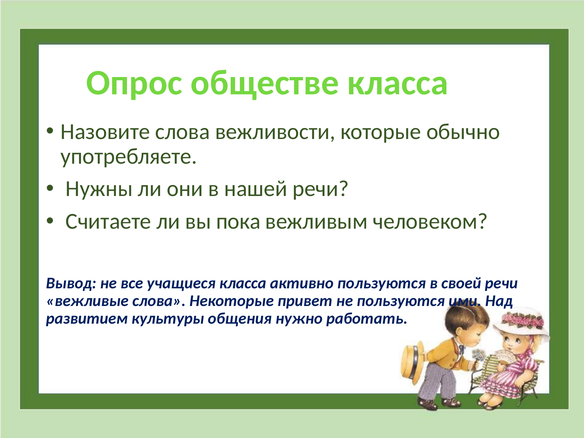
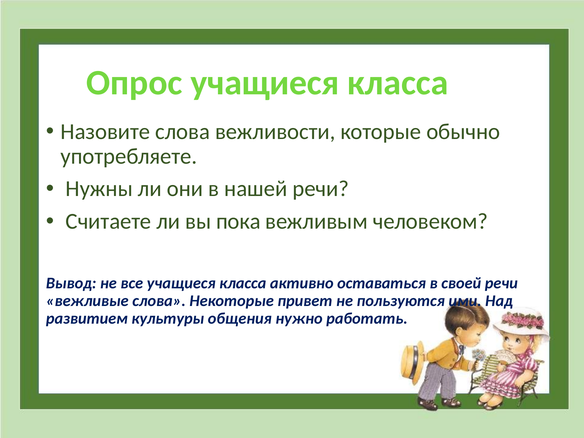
Опрос обществе: обществе -> учащиеся (265, 83)
активно пользуются: пользуются -> оставаться (382, 283)
